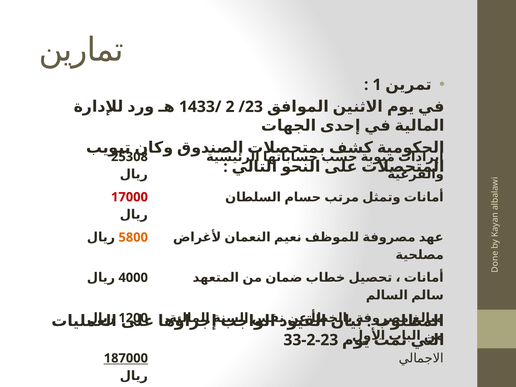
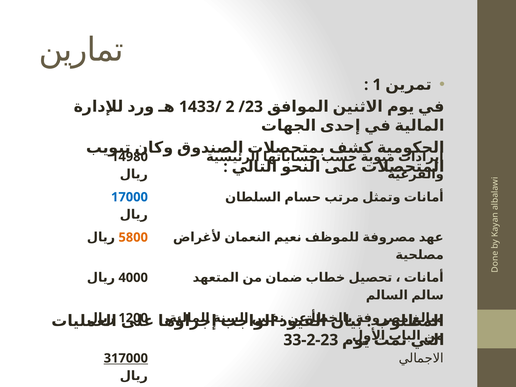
25308: 25308 -> 14980 (129, 157)
17000 colour: red -> blue (129, 197)
187000: 187000 -> 317000 (126, 358)
